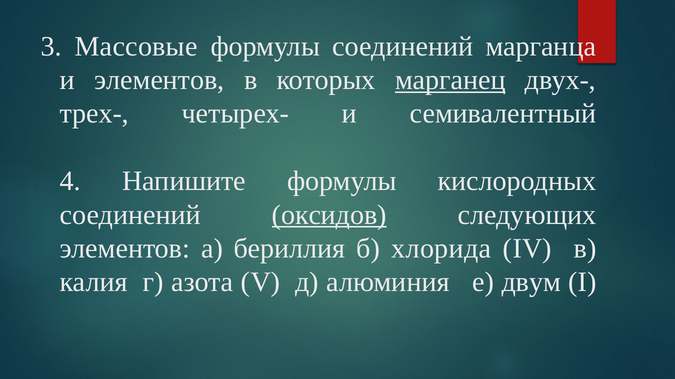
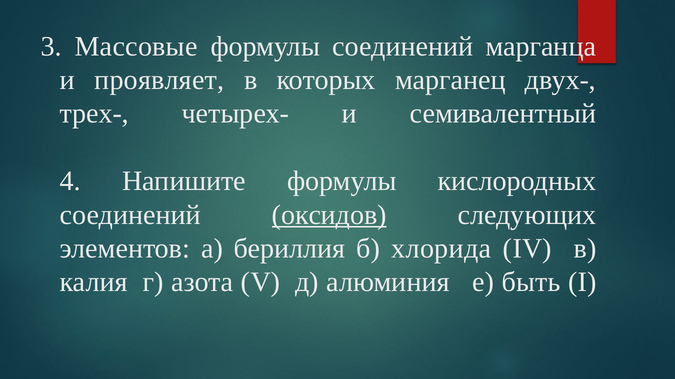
и элементов: элементов -> проявляет (159, 80)
марганец underline: present -> none (450, 80)
двум: двум -> быть (531, 283)
